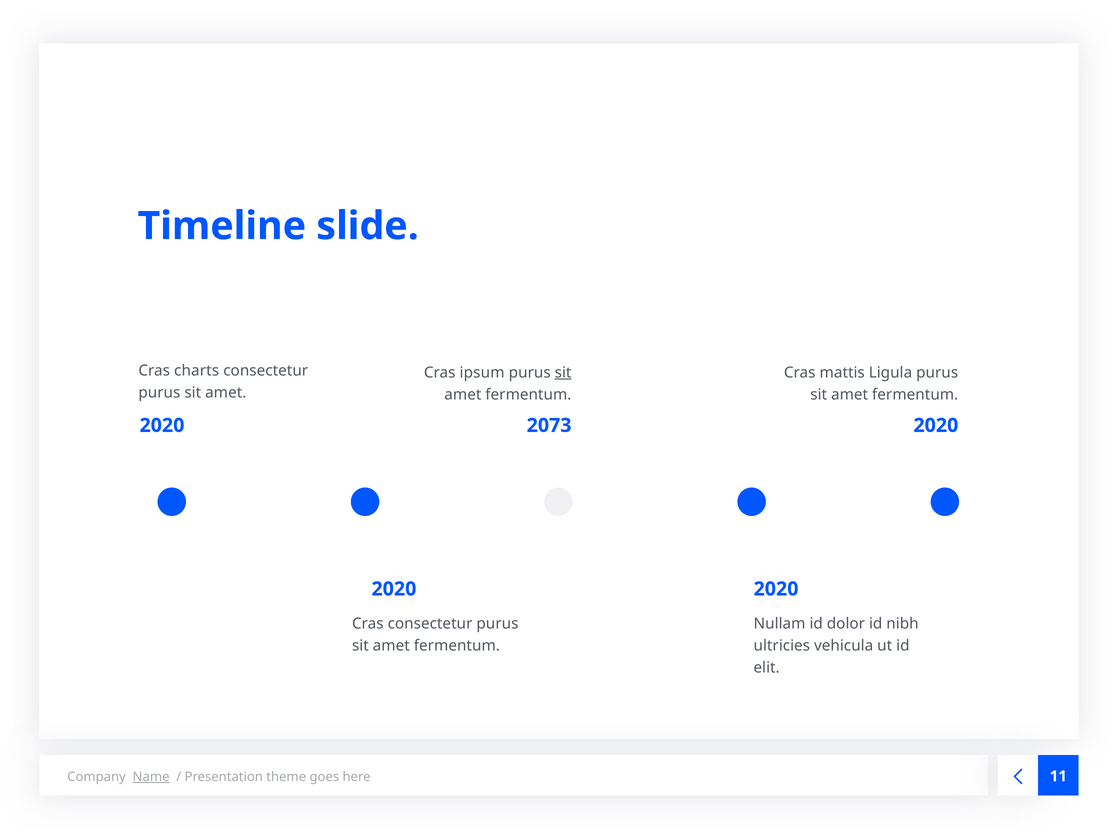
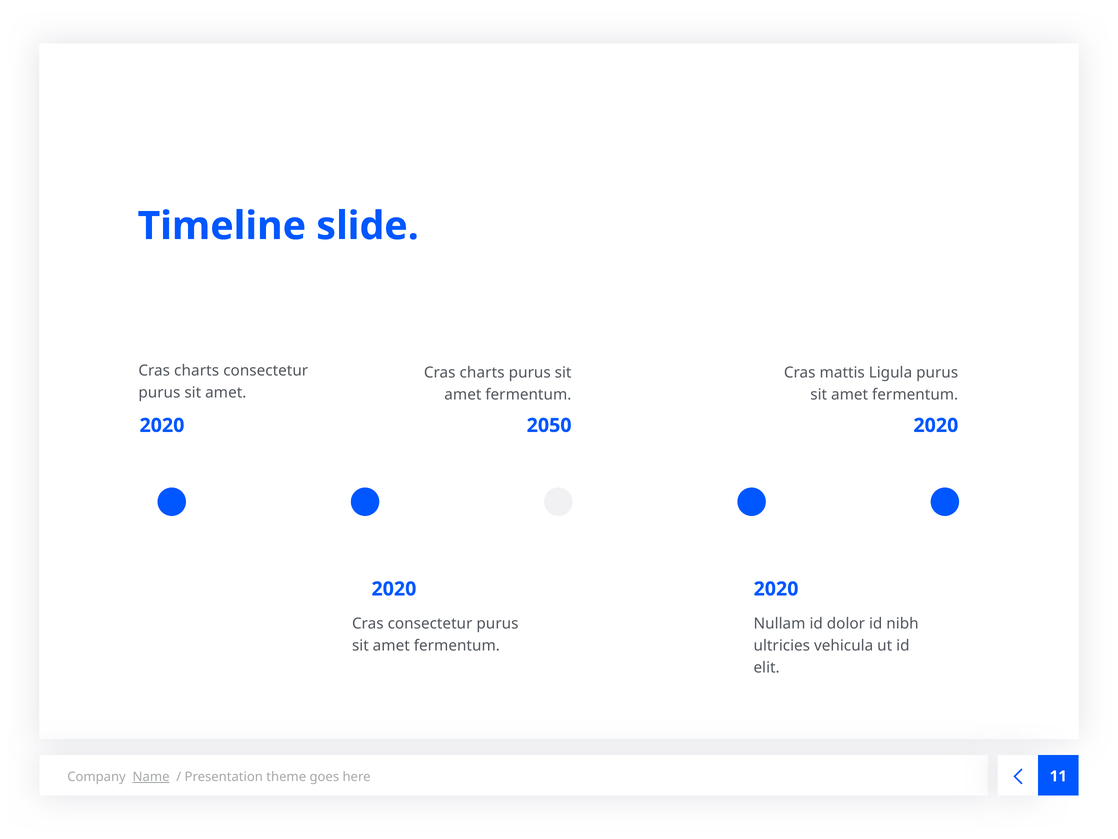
ipsum: ipsum -> charts (482, 372)
sit underline: present -> none (563, 372)
2073: 2073 -> 2050 (549, 425)
